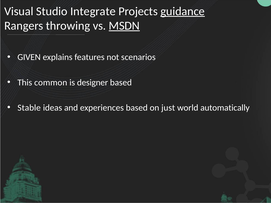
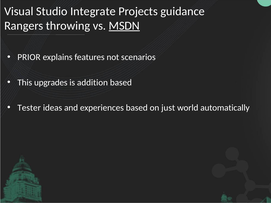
guidance underline: present -> none (183, 11)
GIVEN: GIVEN -> PRIOR (29, 57)
common: common -> upgrades (51, 83)
designer: designer -> addition (92, 83)
Stable: Stable -> Tester (29, 108)
